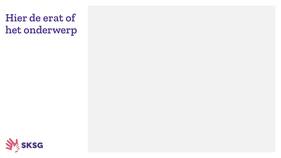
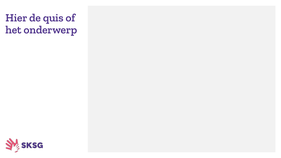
erat: erat -> quis (53, 18)
